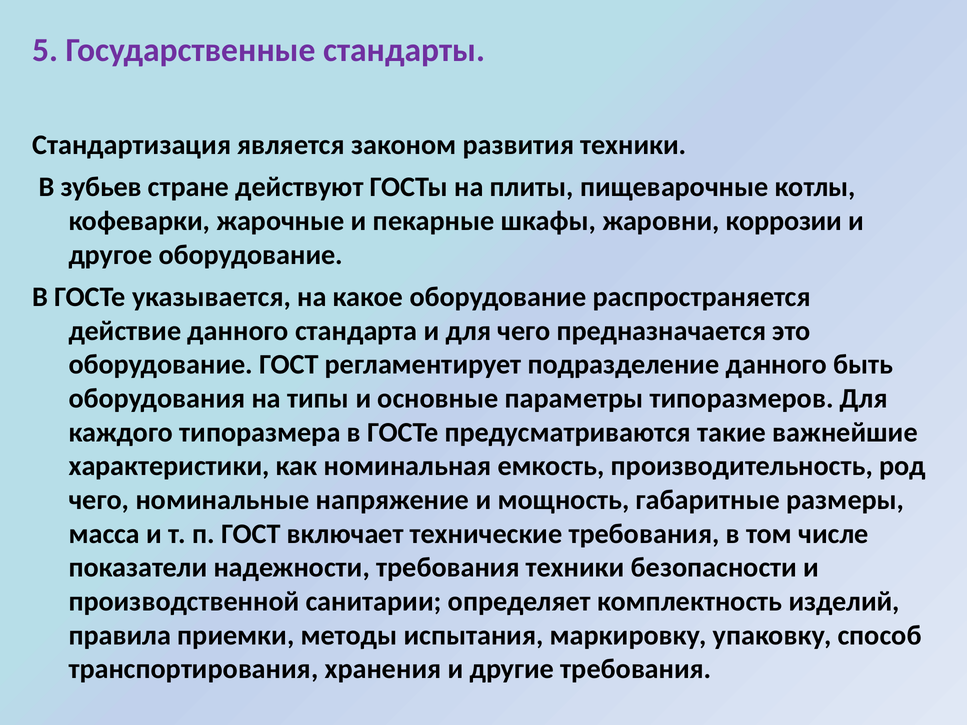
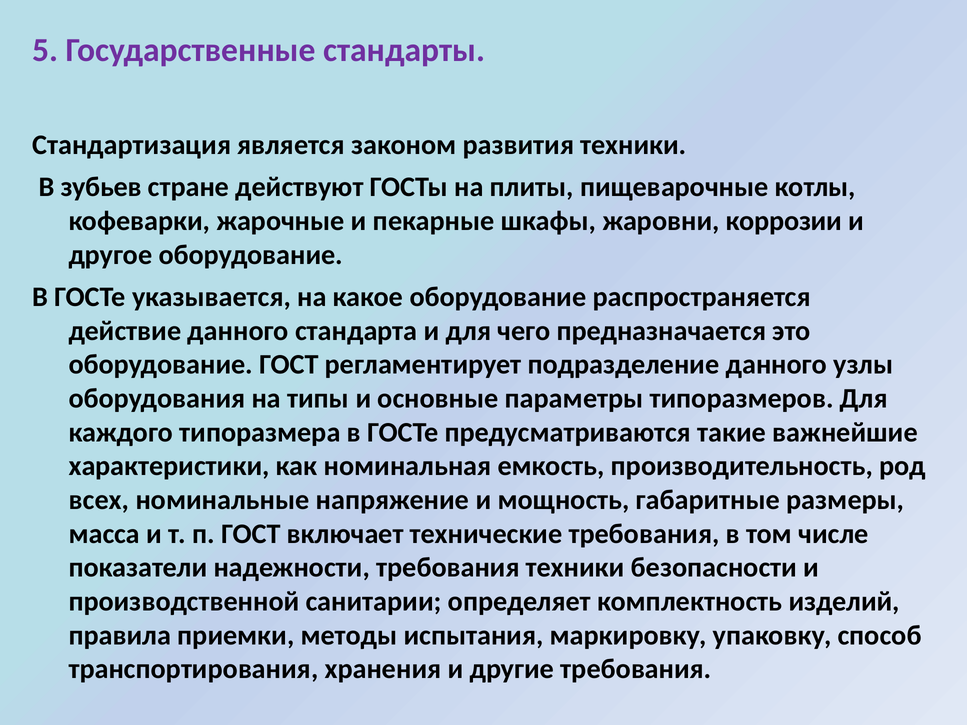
быть: быть -> узлы (863, 365)
чего: чего -> всех (99, 500)
